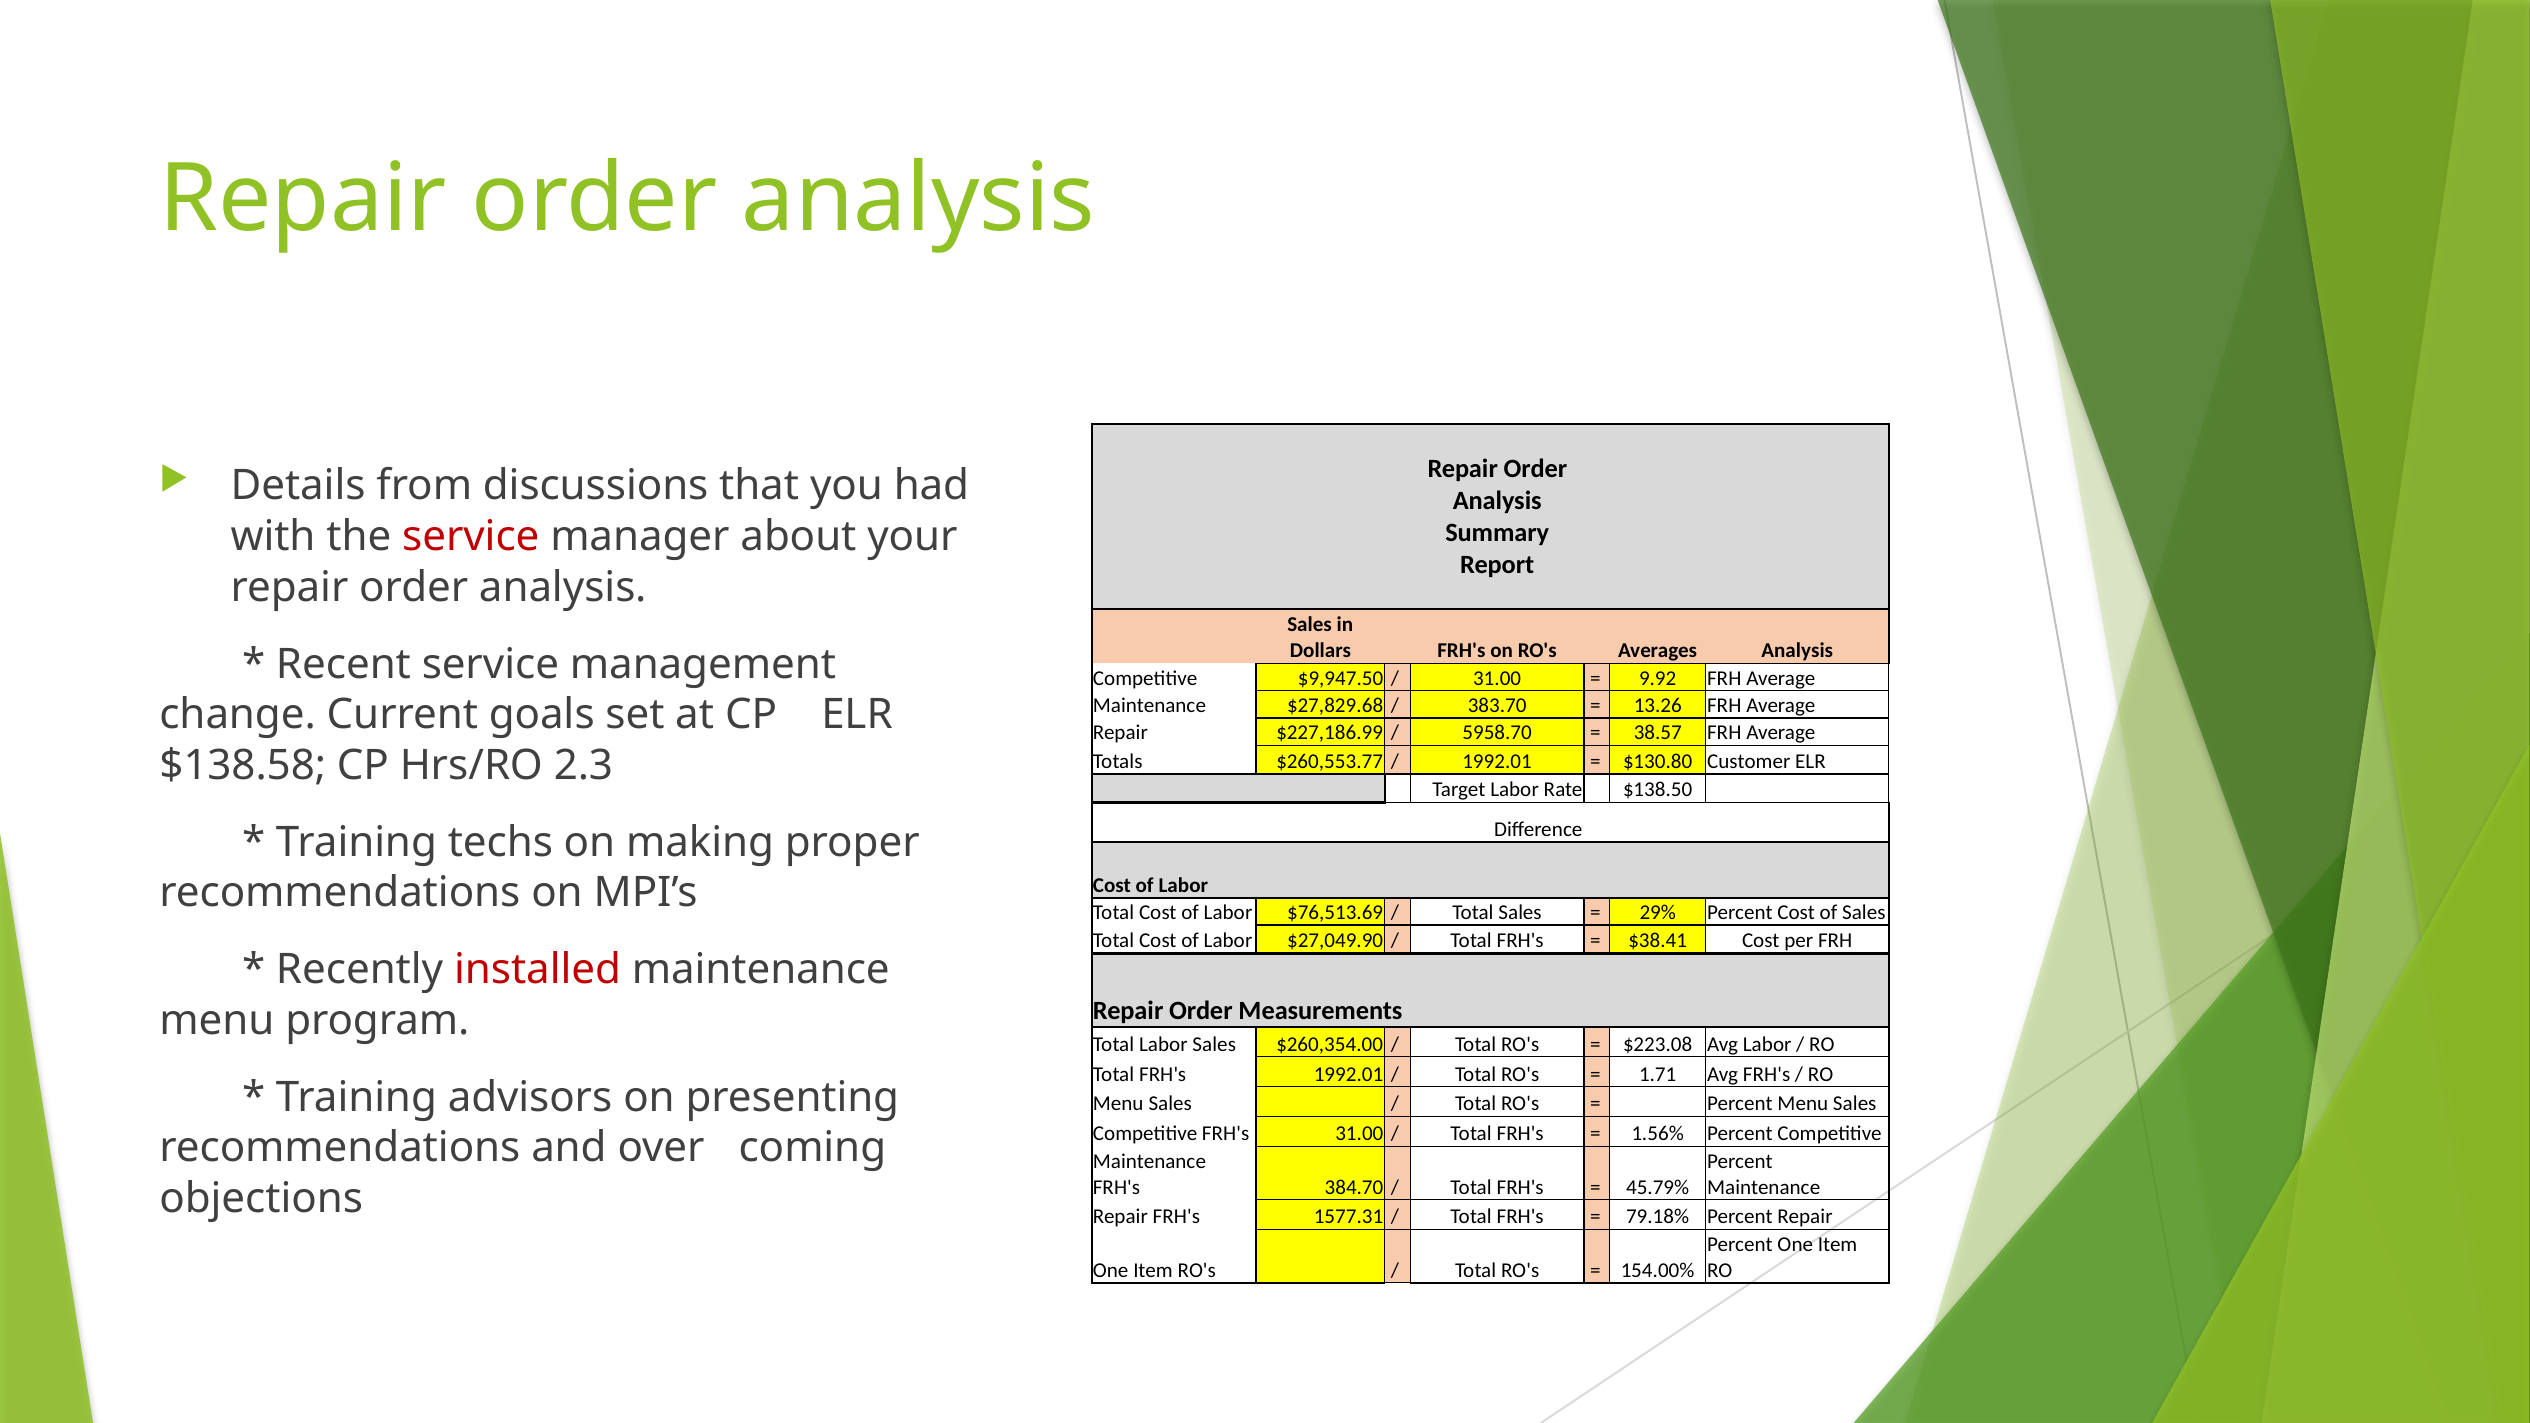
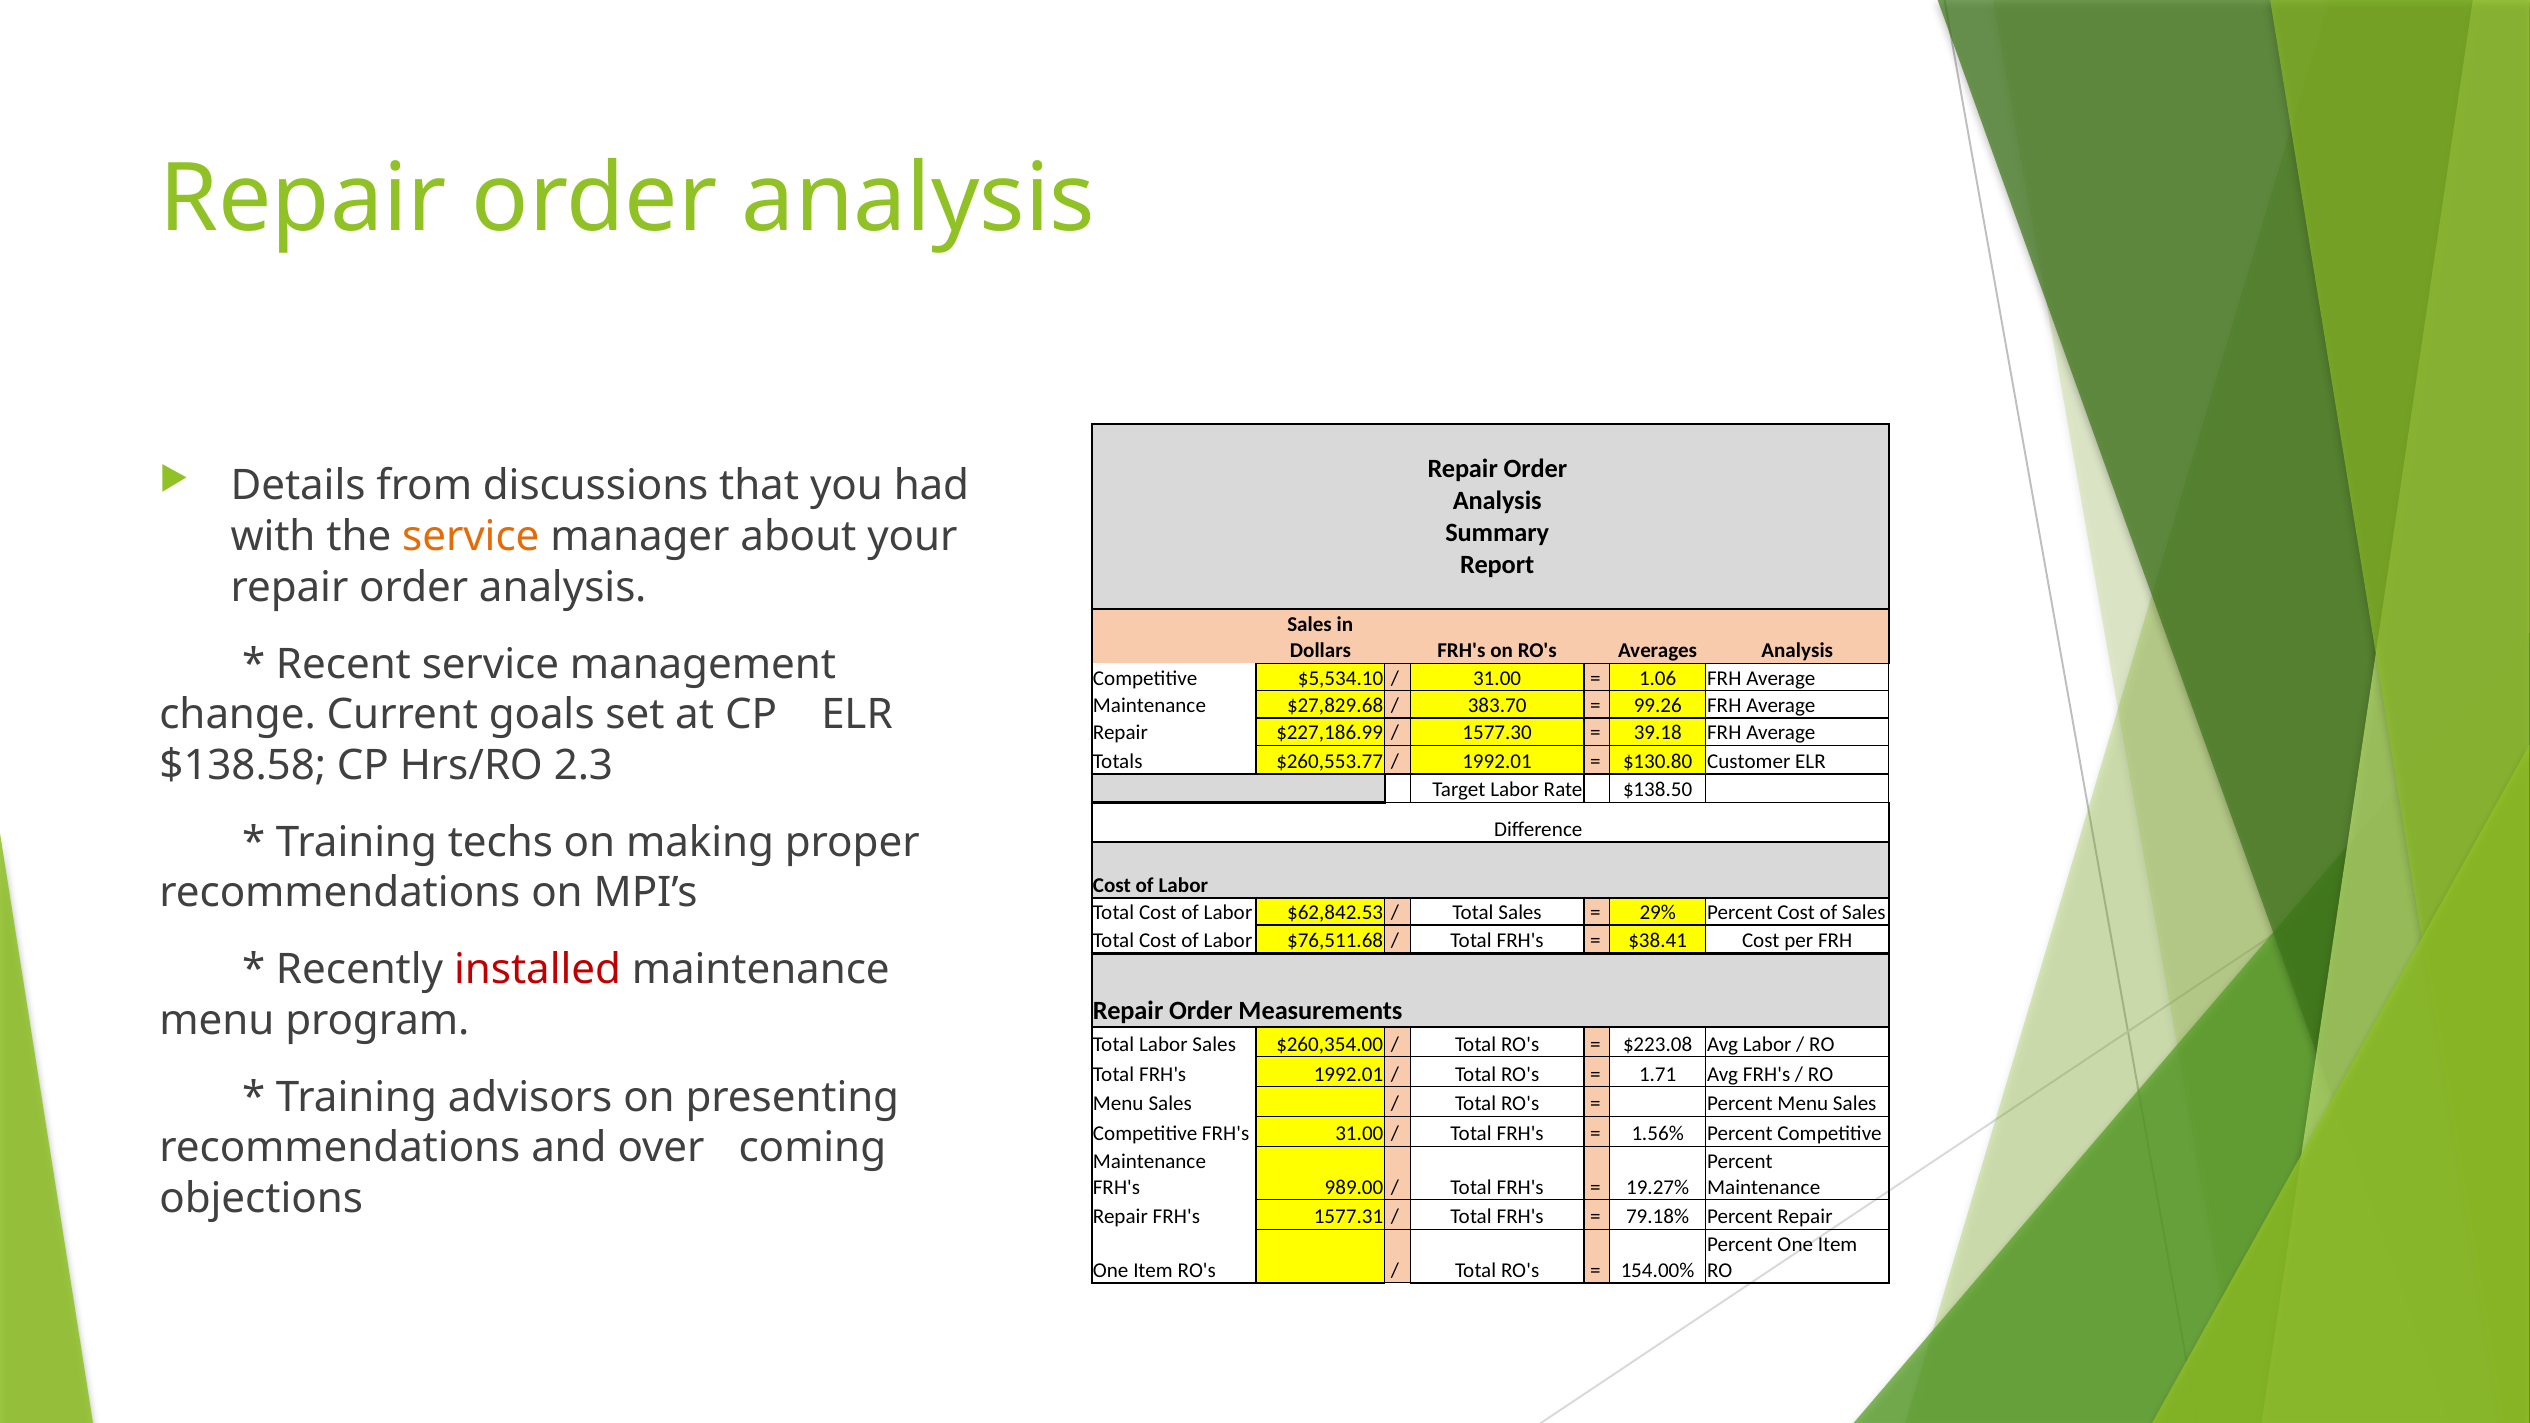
service colour: red -> orange (471, 537)
$9,947.50: $9,947.50 -> $5,534.10 (1341, 678)
9.92: 9.92 -> 1.06 (1658, 678)
13.26: 13.26 -> 99.26 (1658, 705)
5958.70: 5958.70 -> 1577.30 (1497, 733)
38.57: 38.57 -> 39.18 (1658, 733)
$76,513.69: $76,513.69 -> $62,842.53 (1335, 913)
$27,049.90: $27,049.90 -> $76,511.68 (1335, 941)
384.70: 384.70 -> 989.00 (1354, 1187)
45.79%: 45.79% -> 19.27% (1658, 1187)
